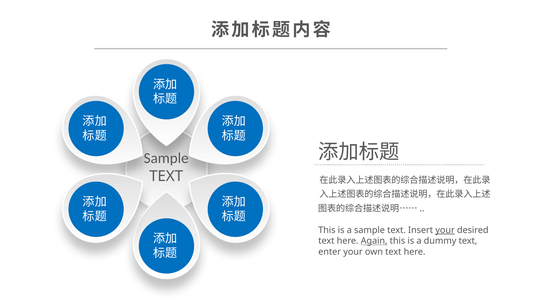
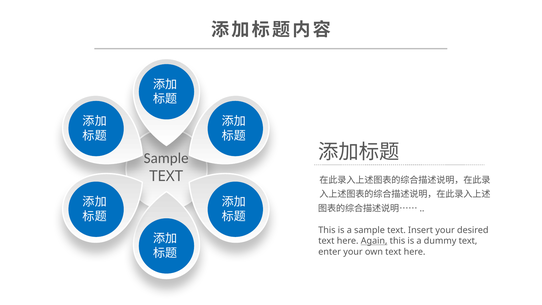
your underline: present -> none (445, 230)
